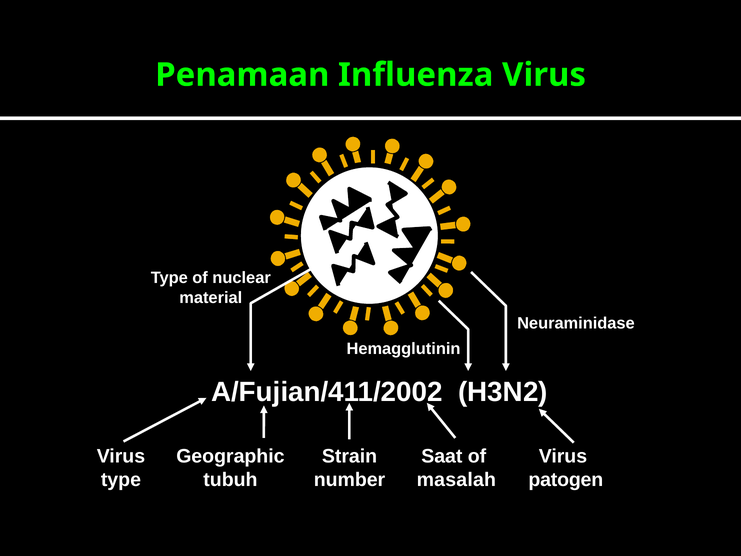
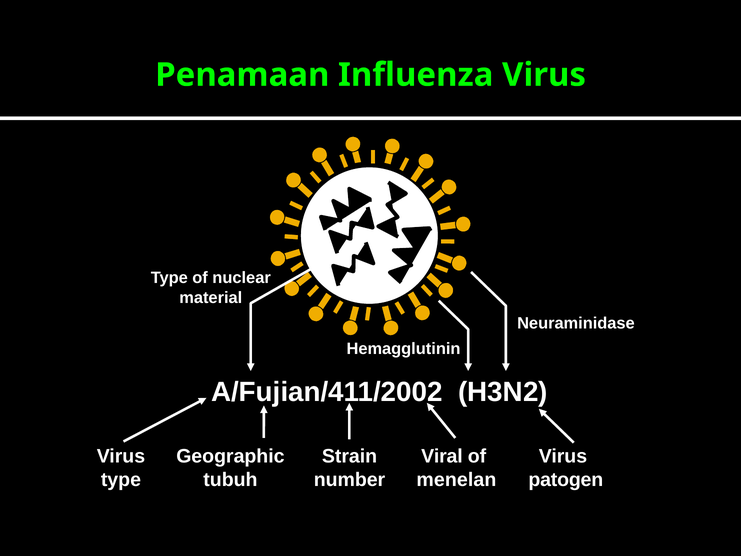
Saat: Saat -> Viral (442, 456)
masalah: masalah -> menelan (456, 480)
